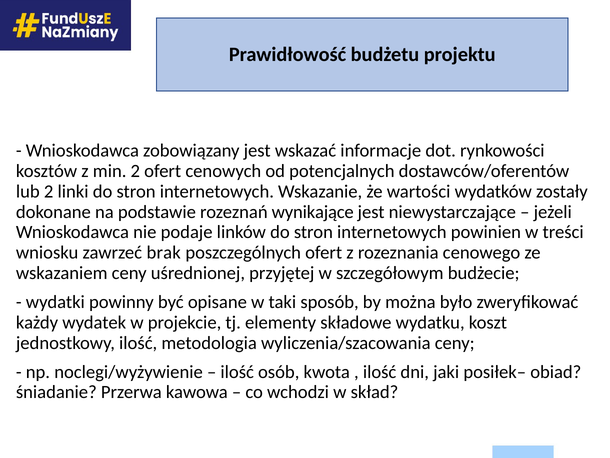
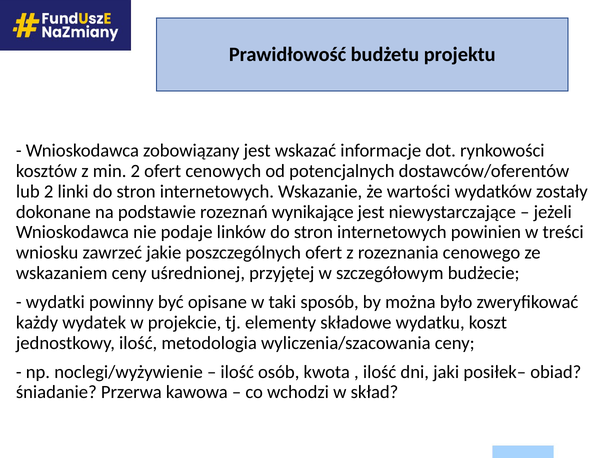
brak: brak -> jakie (164, 252)
